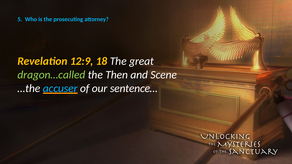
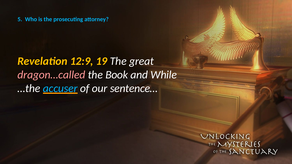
18: 18 -> 19 (102, 61)
dragon…called colour: light green -> pink (51, 75)
Then: Then -> Book (117, 75)
Scene: Scene -> While (164, 75)
